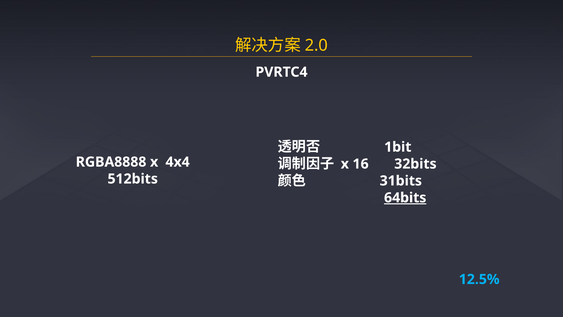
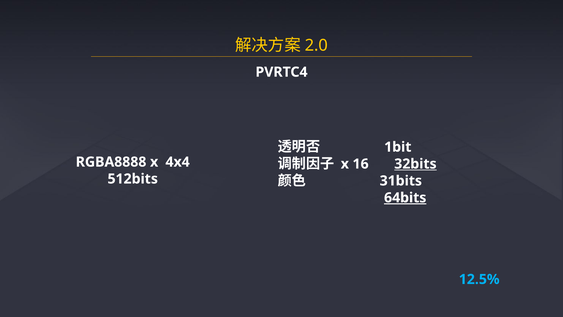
32bits underline: none -> present (415, 164)
